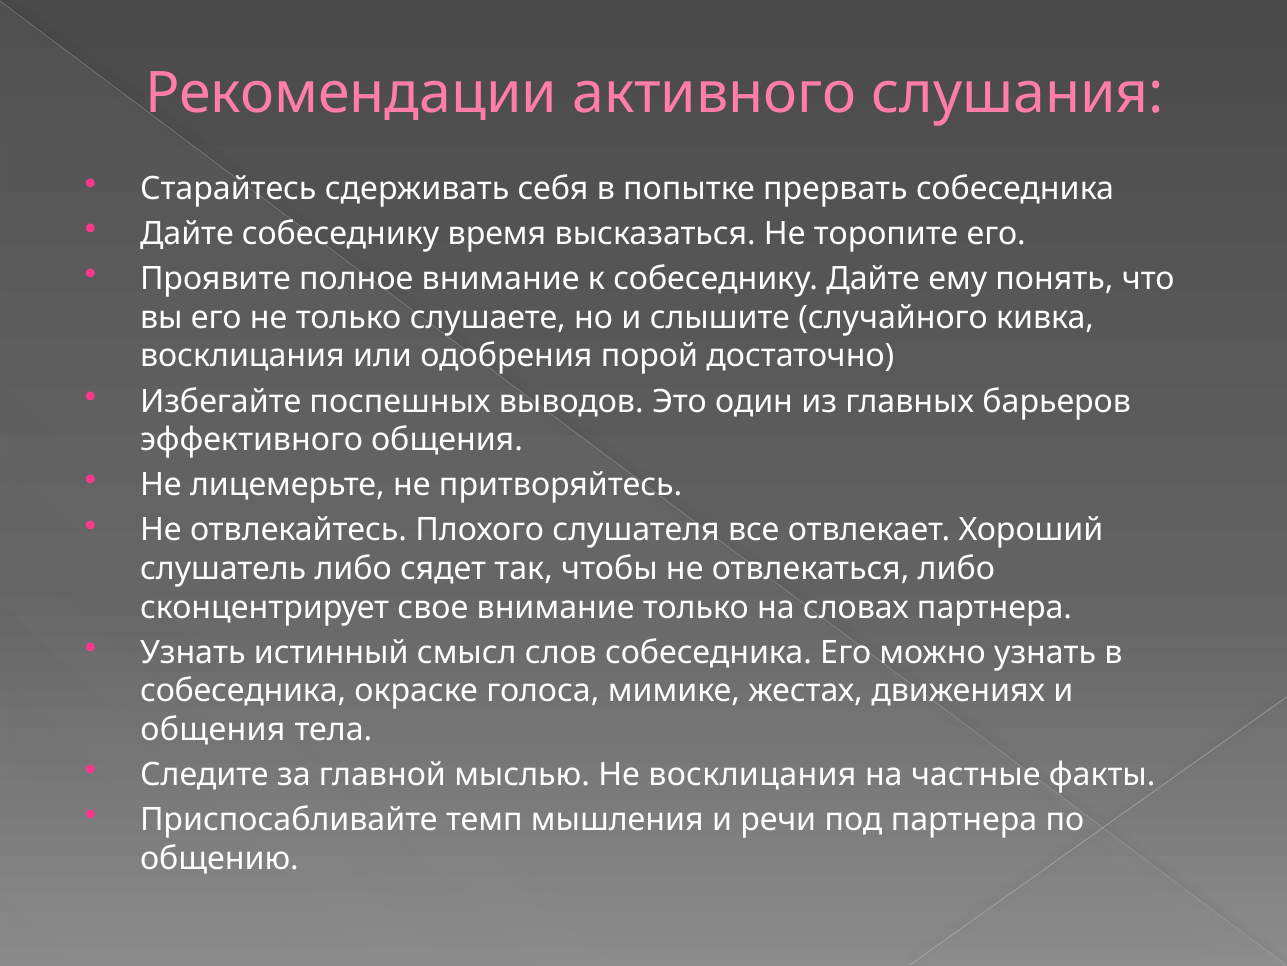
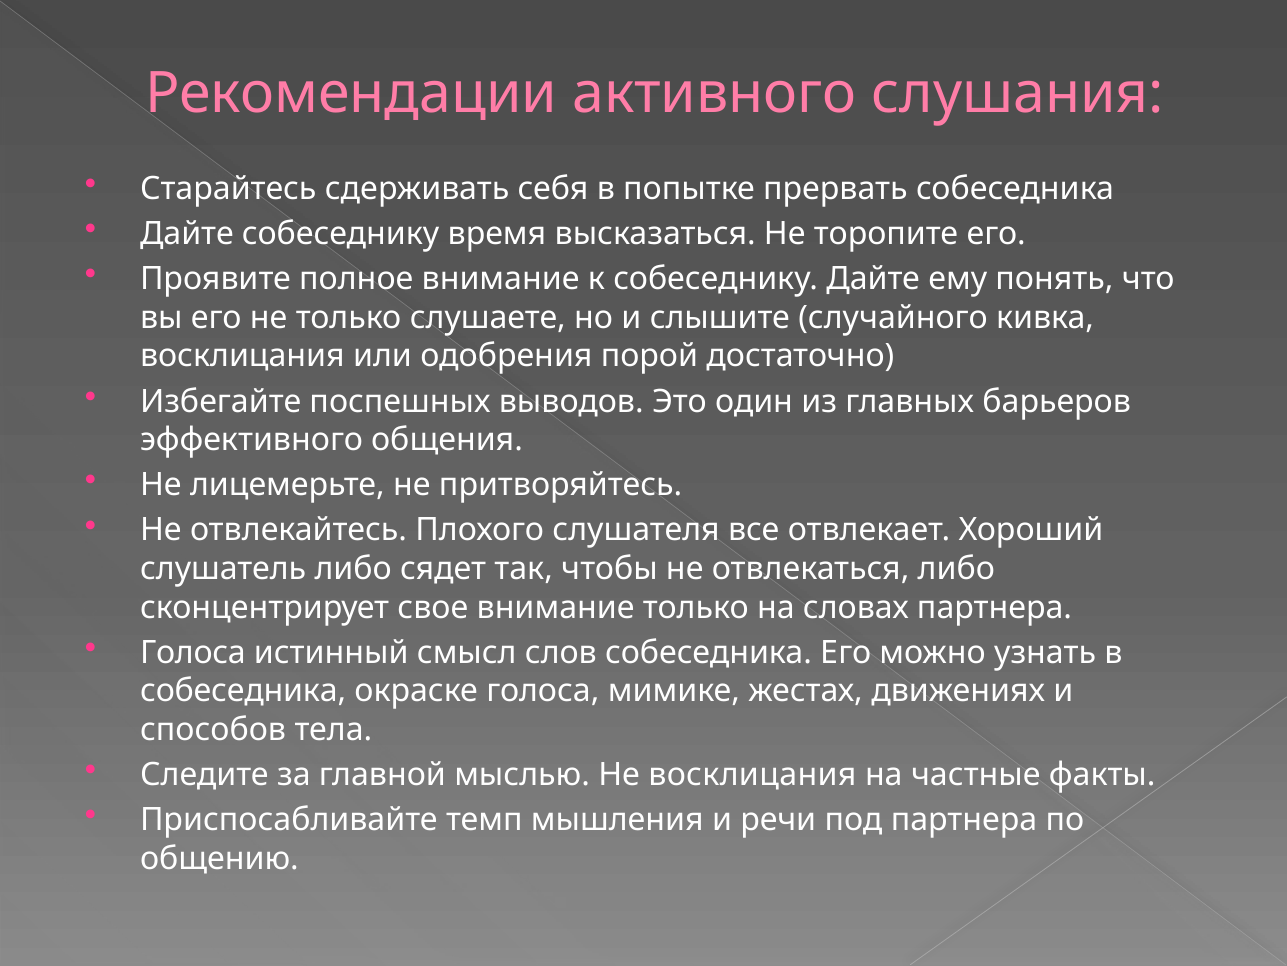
Узнать: Узнать -> Голоса (193, 652)
общения: общения -> способов (213, 729)
